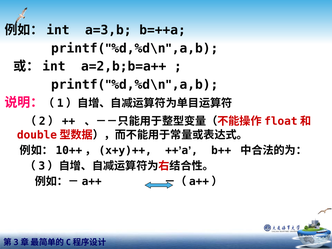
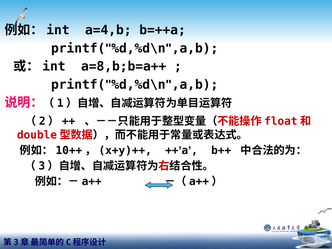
a=3,b: a=3,b -> a=4,b (108, 30)
a=2,b;b=a++: a=2,b;b=a++ -> a=8,b;b=a++ (124, 66)
